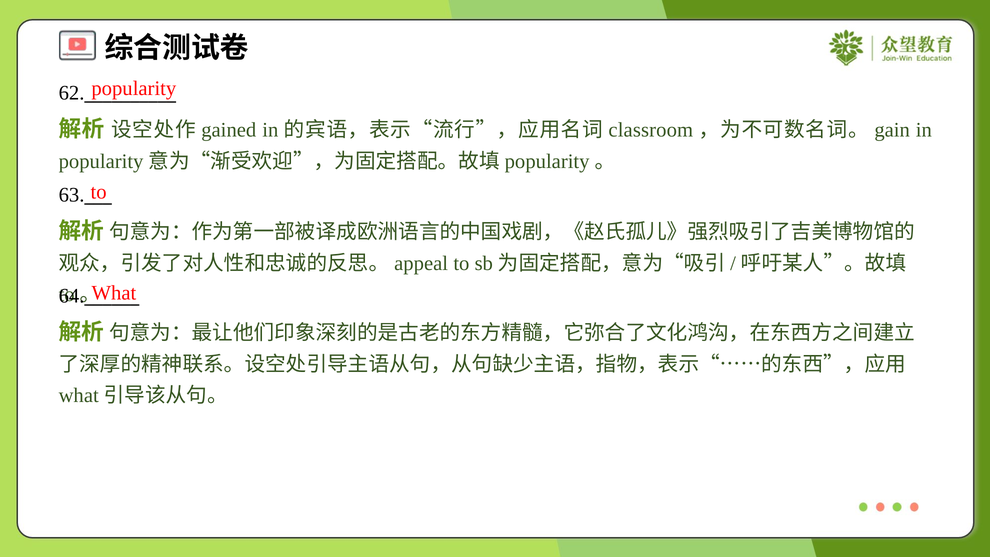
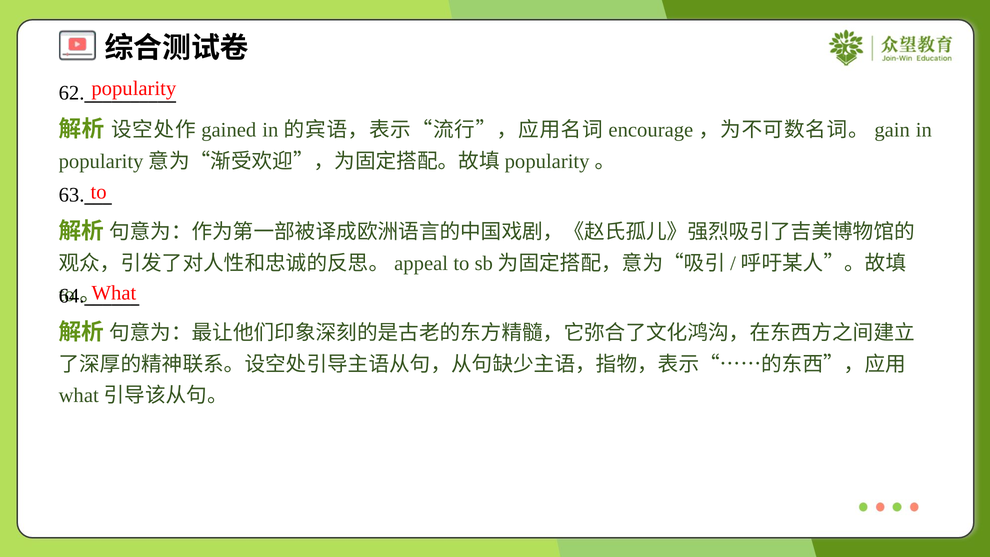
classroom: classroom -> encourage (651, 130)
